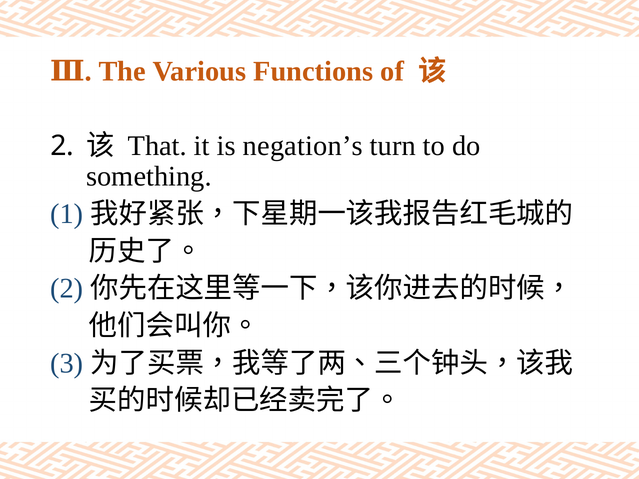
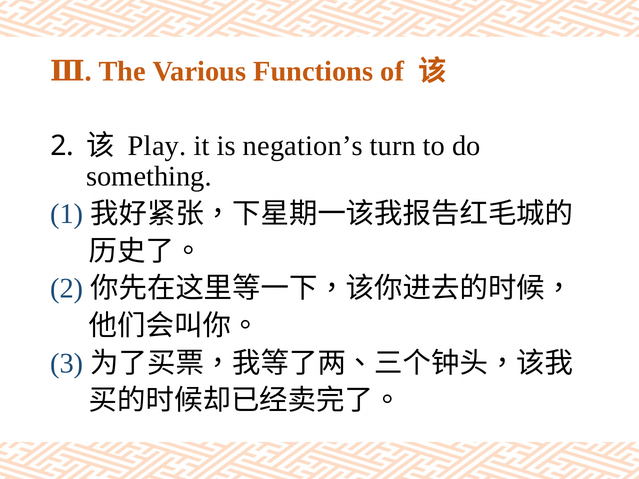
That: That -> Play (157, 146)
